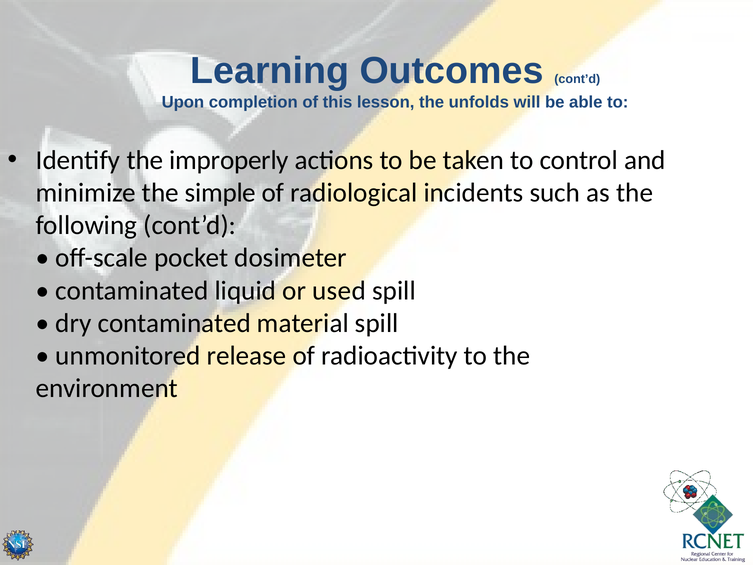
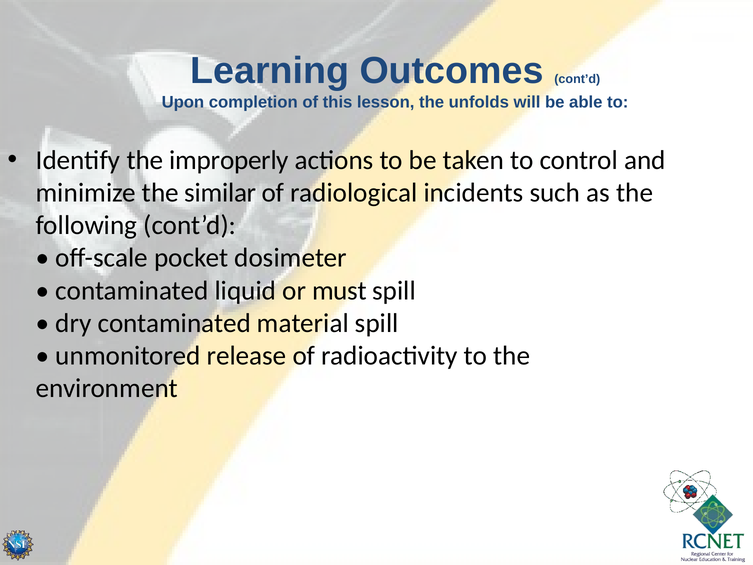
simple: simple -> similar (220, 193)
used: used -> must (339, 290)
